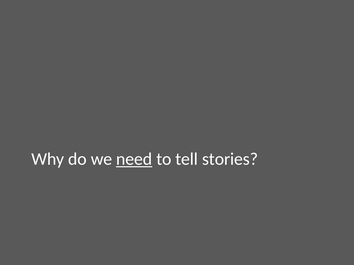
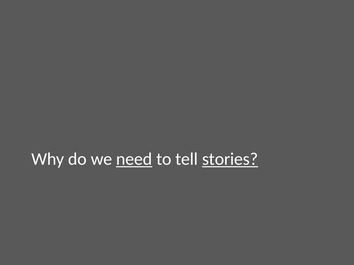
stories underline: none -> present (230, 159)
